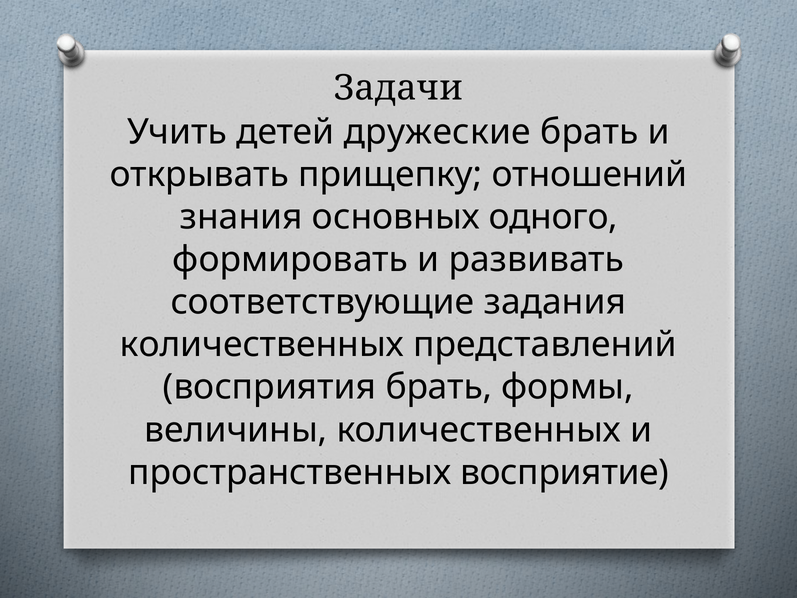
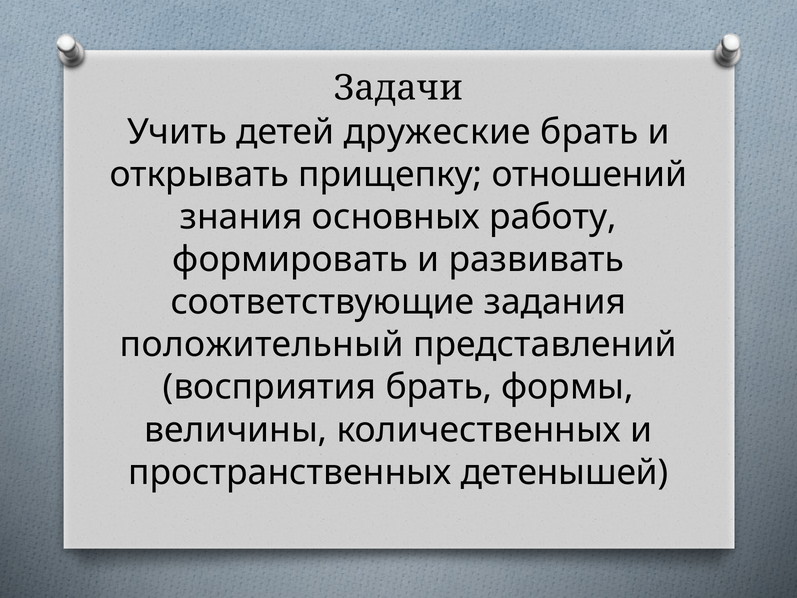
одного: одного -> работу (553, 217)
количественных: количественных -> положительный (262, 345)
восприятие: восприятие -> детенышей (564, 472)
